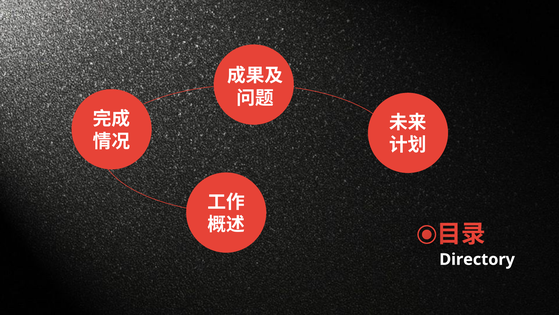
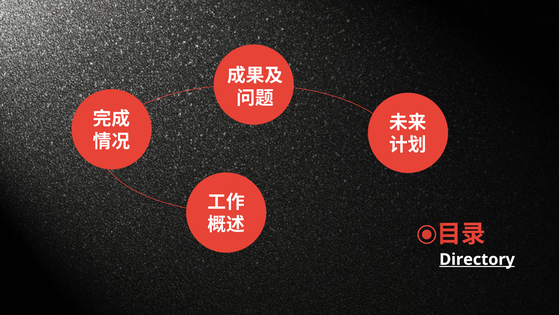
Directory underline: none -> present (477, 259)
